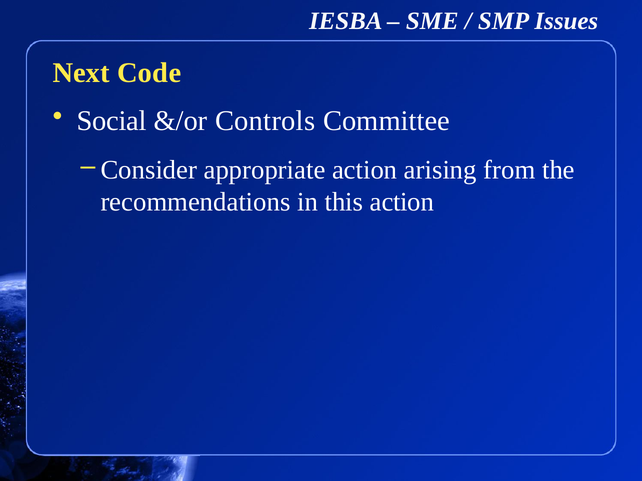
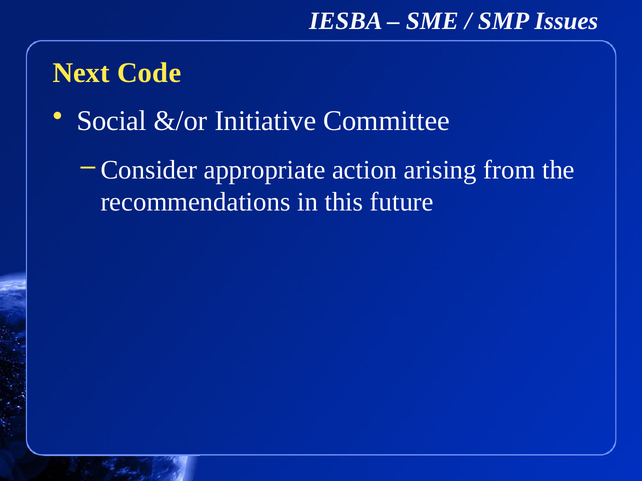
Controls: Controls -> Initiative (265, 121)
this action: action -> future (402, 202)
